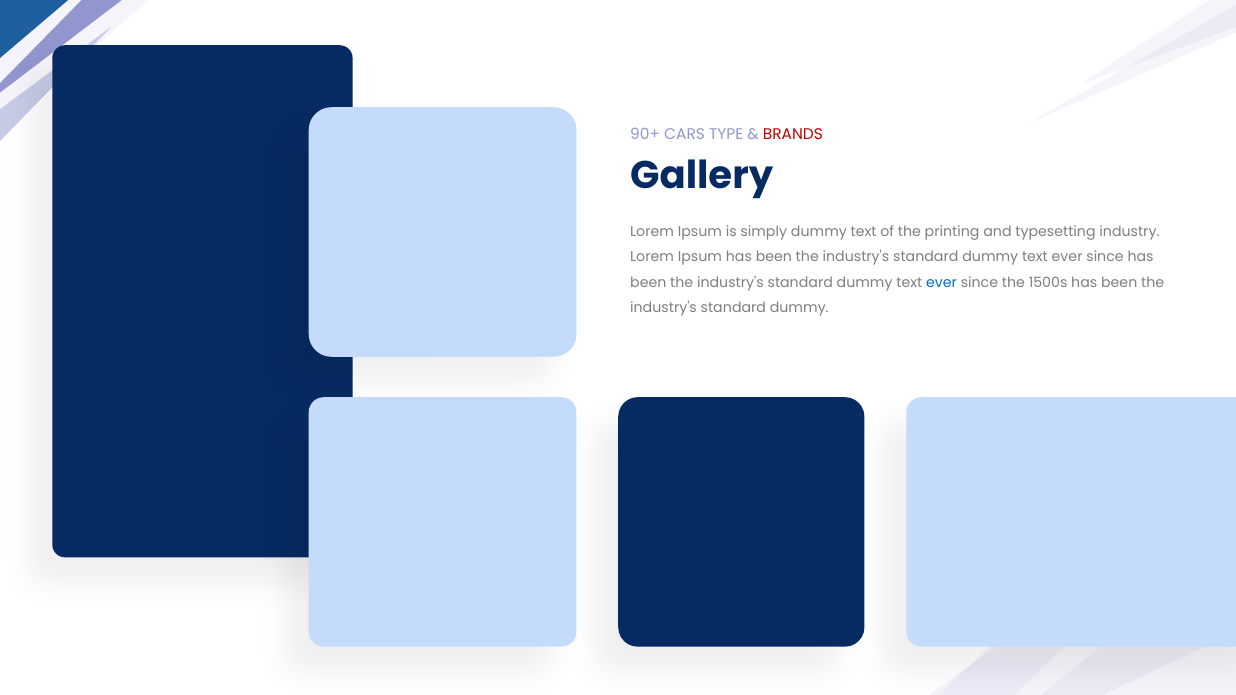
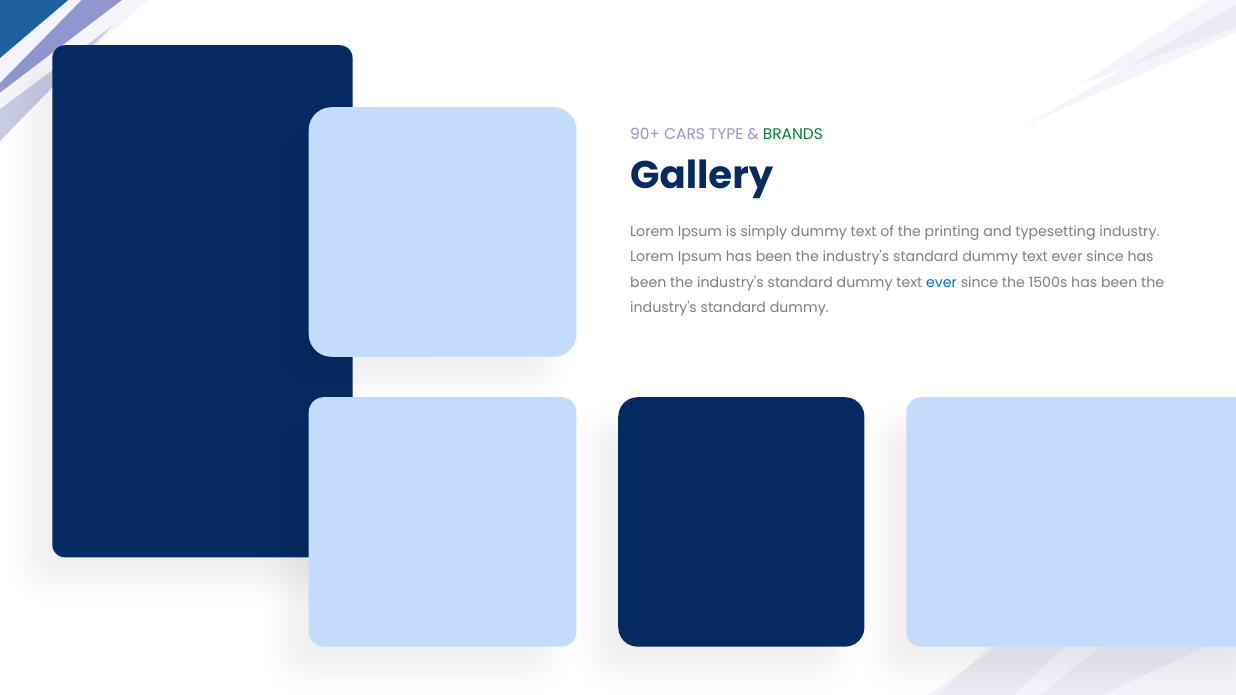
BRANDS colour: red -> green (793, 134)
